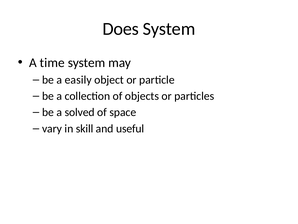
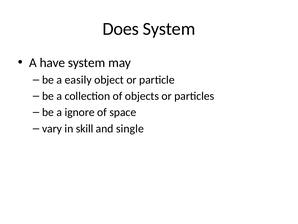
time: time -> have (52, 63)
solved: solved -> ignore (80, 112)
useful: useful -> single (130, 128)
